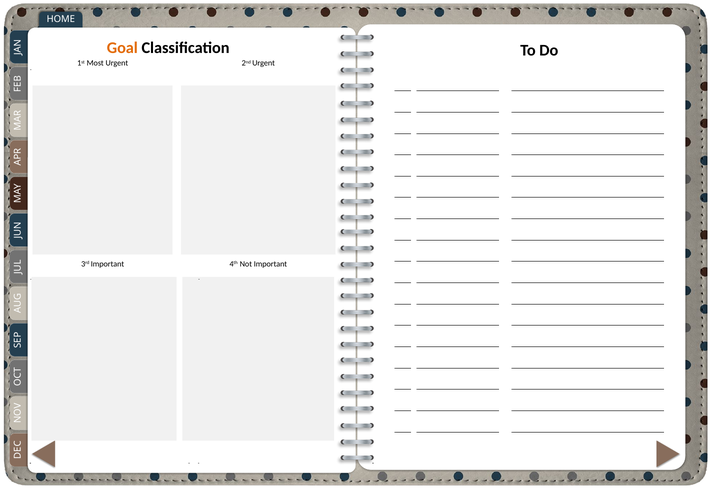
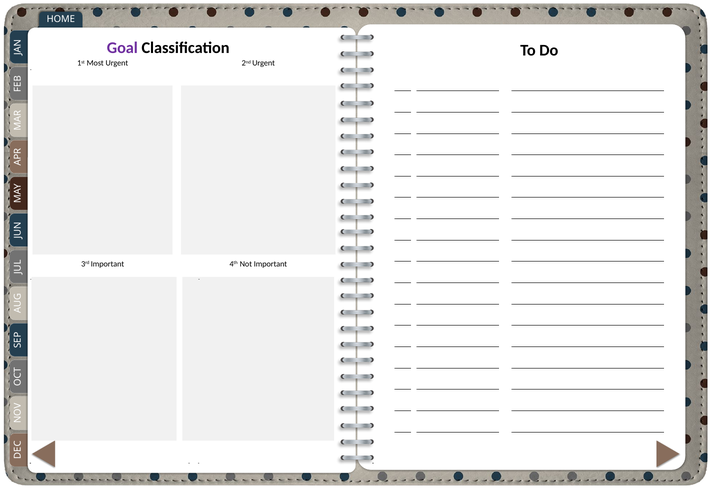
Goal colour: orange -> purple (122, 48)
